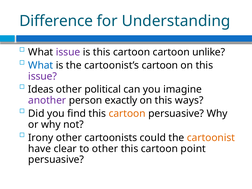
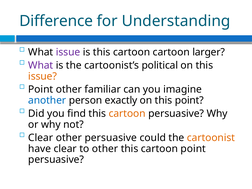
unlike: unlike -> larger (209, 52)
What colour: blue -> purple (41, 65)
cartoonist’s cartoon: cartoon -> political (160, 65)
issue colour: purple -> orange (43, 76)
Ideas: Ideas -> Point (41, 89)
political: political -> familiar (103, 89)
another colour: purple -> blue (47, 100)
this ways: ways -> point (189, 100)
Irony: Irony -> Clear (41, 138)
other cartoonists: cartoonists -> persuasive (111, 138)
